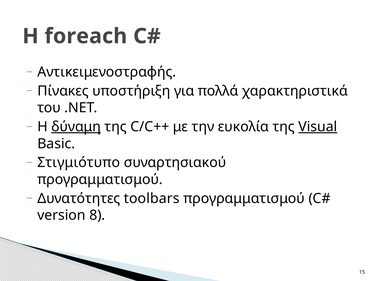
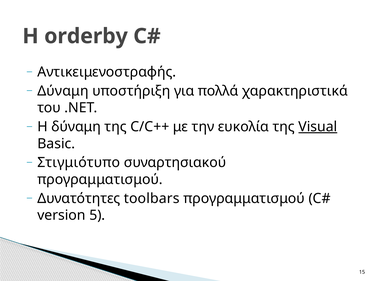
foreach: foreach -> orderby (86, 36)
Πίνακες: Πίνακες -> Δύναμη (63, 91)
δύναμη underline: present -> none (76, 127)
8: 8 -> 5 (97, 215)
